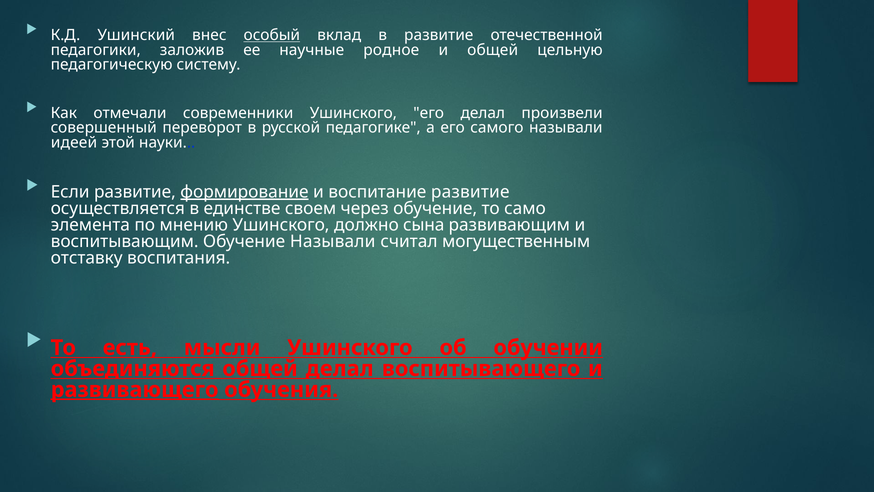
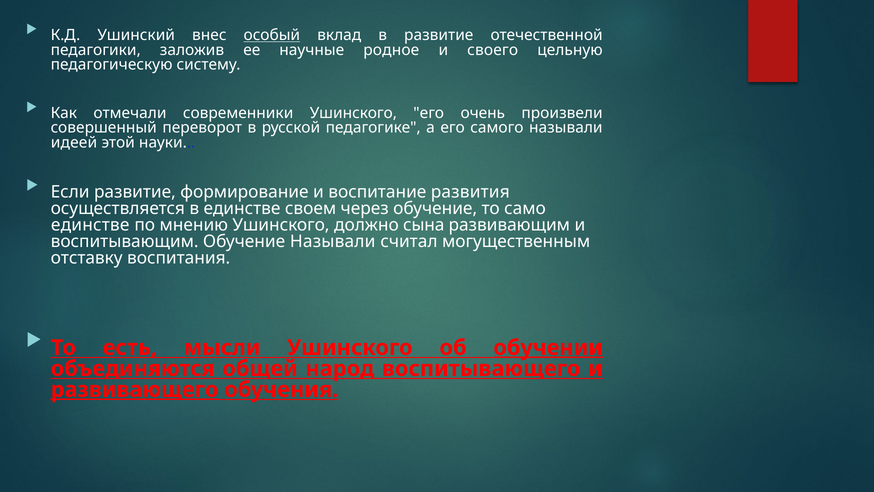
и общей: общей -> своего (493, 50)
его делал: делал -> очень (483, 113)
формирование underline: present -> none (244, 192)
воспитание развитие: развитие -> развития (470, 192)
элемента: элемента -> единстве (90, 225)
обучении underline: none -> present (548, 347)
общей делал: делал -> народ (340, 368)
